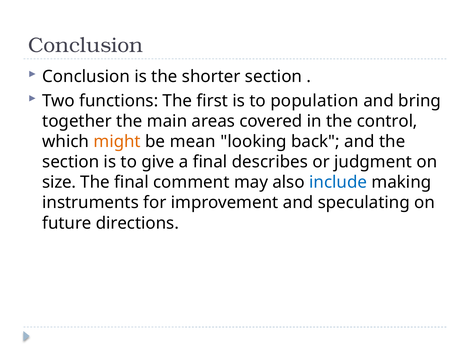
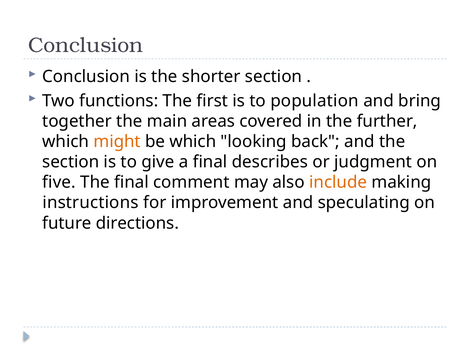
control: control -> further (387, 121)
be mean: mean -> which (193, 141)
size: size -> five (59, 182)
include colour: blue -> orange (338, 182)
instruments: instruments -> instructions (90, 202)
